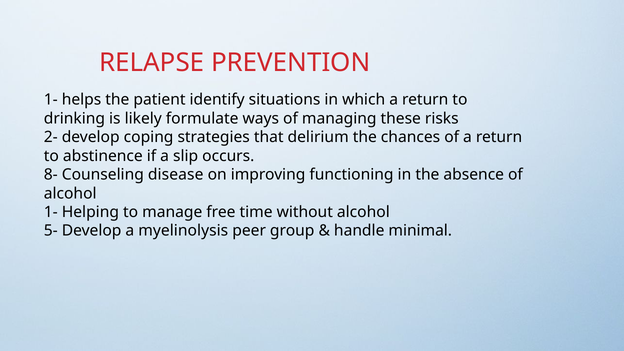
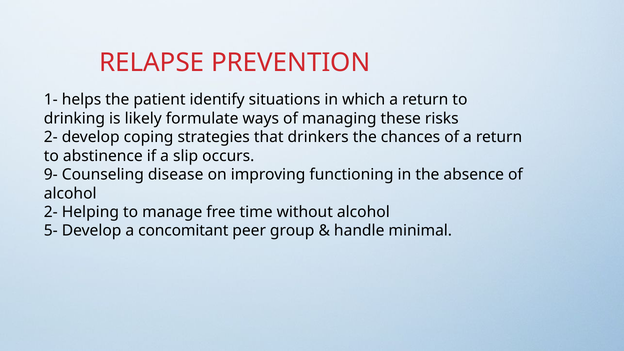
delirium: delirium -> drinkers (318, 137)
8-: 8- -> 9- (51, 175)
1-: 1- -> 2- (51, 212)
myelinolysis: myelinolysis -> concomitant (183, 231)
